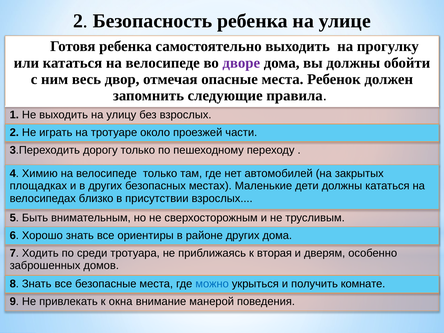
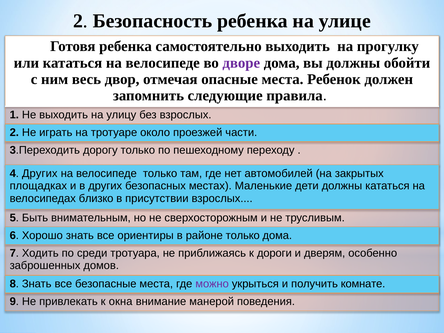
4 Химию: Химию -> Других (40, 174)
районе других: других -> только (243, 235)
вторая: вторая -> дороги (274, 253)
можно colour: blue -> purple (212, 284)
